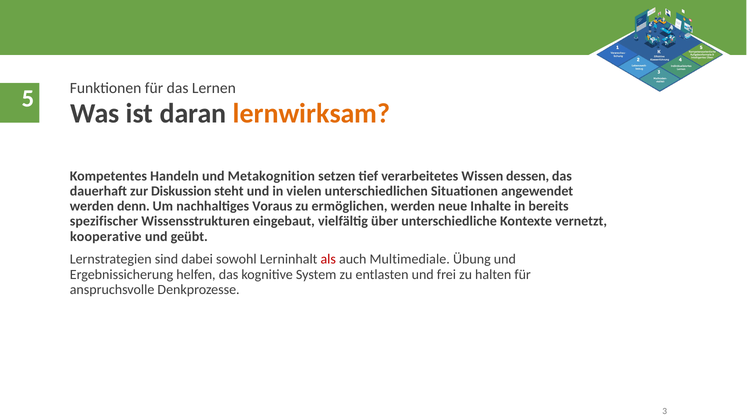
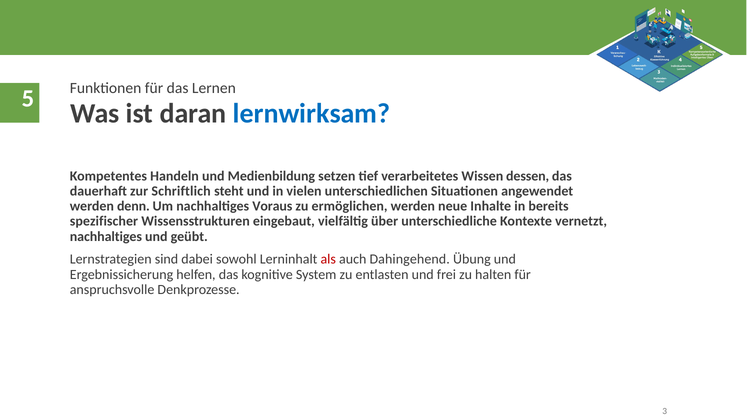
lernwirksam colour: orange -> blue (311, 114)
Metakognition: Metakognition -> Medienbildung (271, 176)
Diskussion: Diskussion -> Schriftlich (181, 191)
kooperative: kooperative -> nachhaltiges (106, 237)
Multimediale: Multimediale -> Dahingehend (410, 259)
